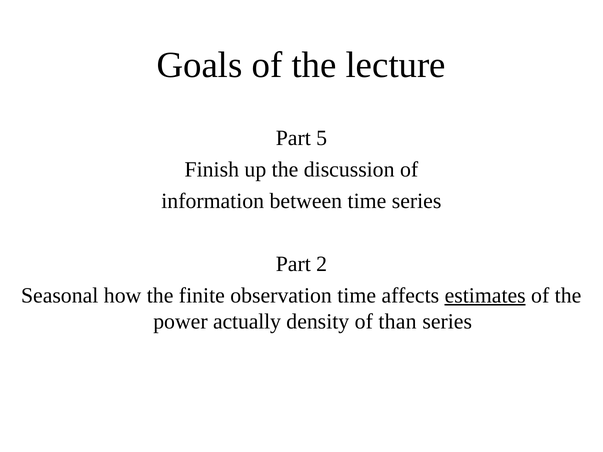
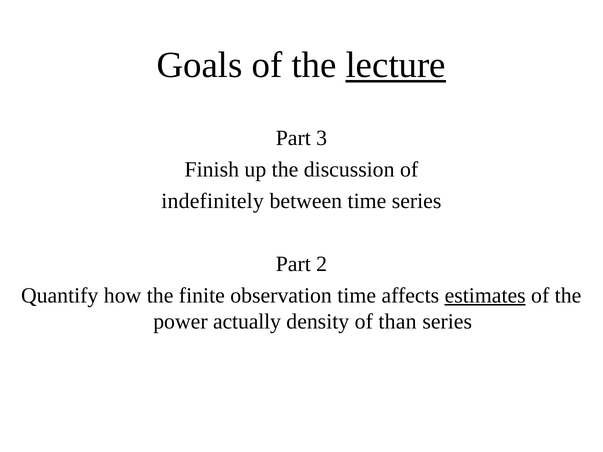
lecture underline: none -> present (396, 65)
5: 5 -> 3 (322, 138)
information: information -> indefinitely (213, 201)
Seasonal: Seasonal -> Quantify (60, 296)
